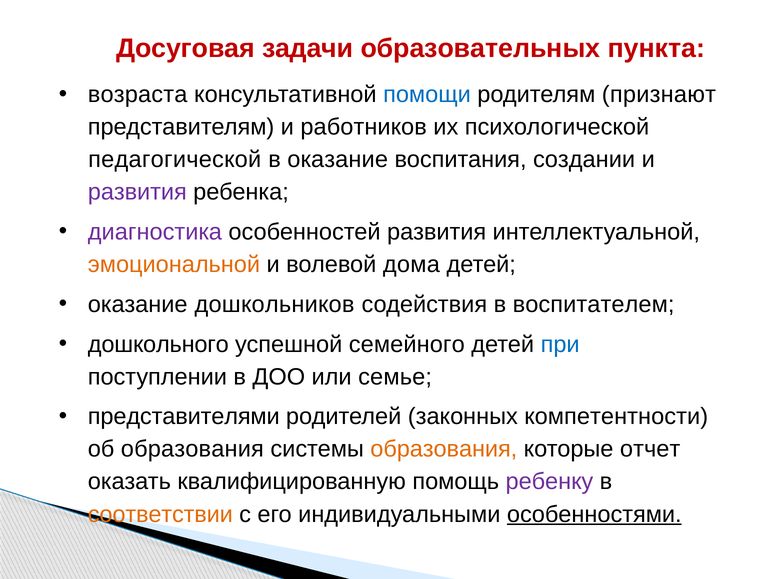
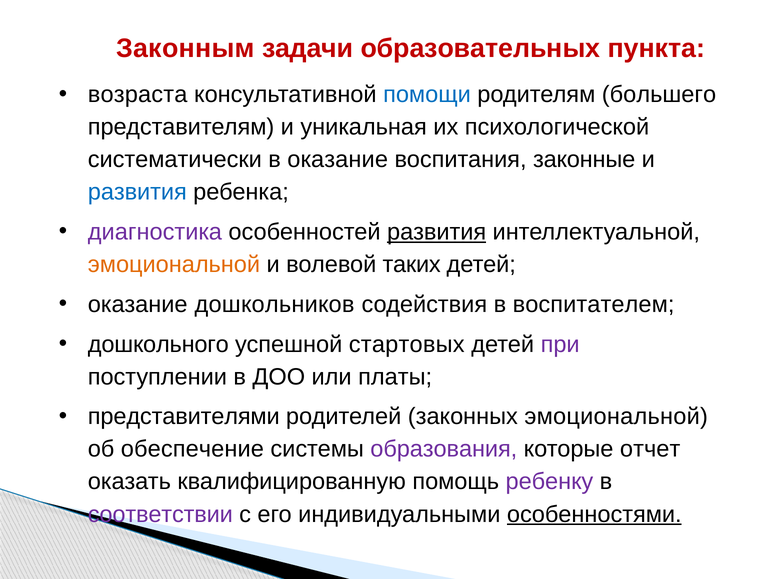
Досуговая: Досуговая -> Законным (185, 49)
признают: признают -> большего (659, 95)
работников: работников -> уникальная (364, 127)
педагогической: педагогической -> систематически (175, 160)
создании: создании -> законные (584, 160)
развития colour: purple -> blue (137, 192)
развития underline: none -> present (437, 232)
дома: дома -> таких (412, 265)
семейного: семейного -> стартовых (407, 344)
при colour: blue -> purple (560, 344)
семье: семье -> платы (395, 377)
законных компетентности: компетентности -> эмоциональной (616, 417)
об образования: образования -> обеспечение (192, 449)
образования colour: orange -> purple (444, 449)
соответствии colour: orange -> purple (160, 514)
